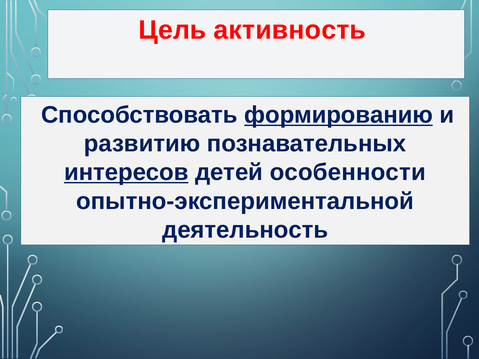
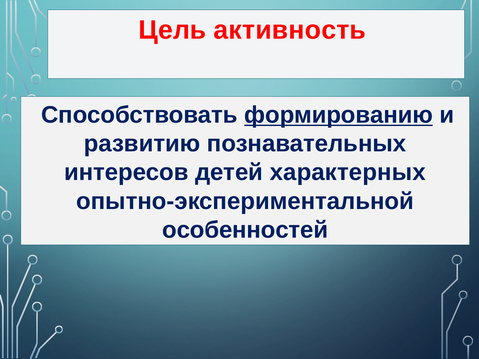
интересов underline: present -> none (126, 173)
особенности: особенности -> характерных (348, 173)
деятельность: деятельность -> особенностей (245, 230)
